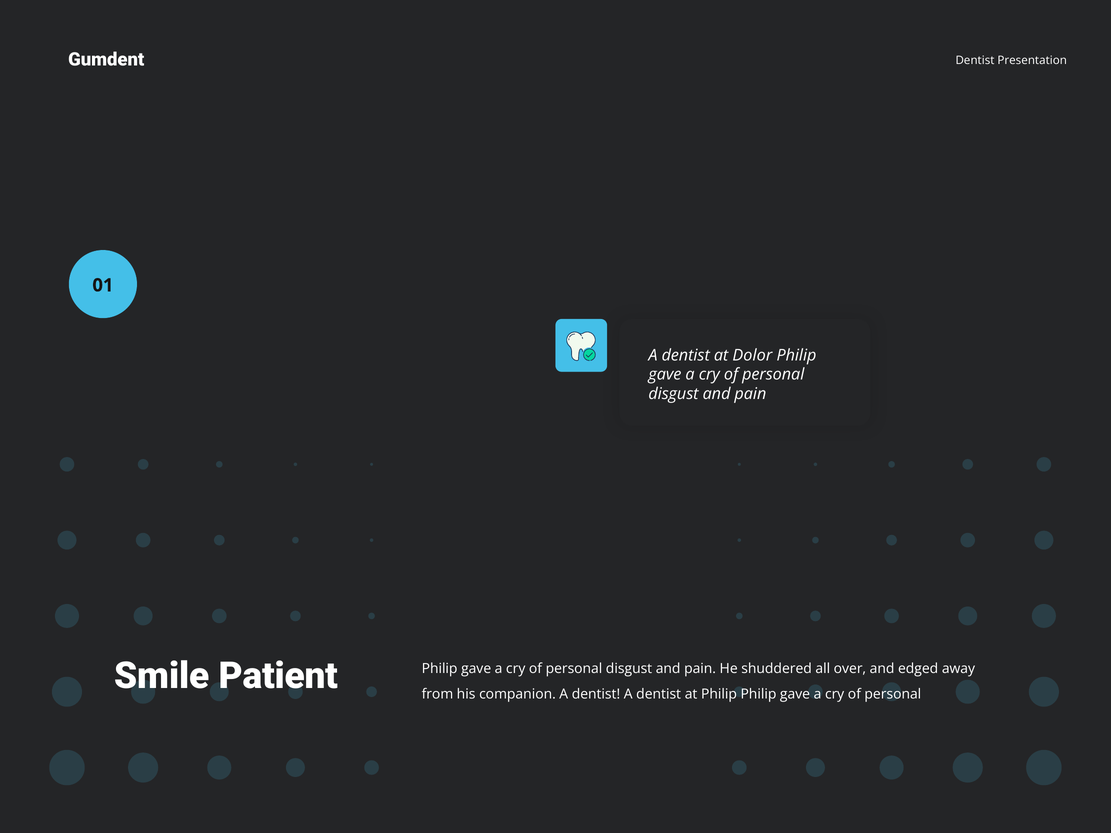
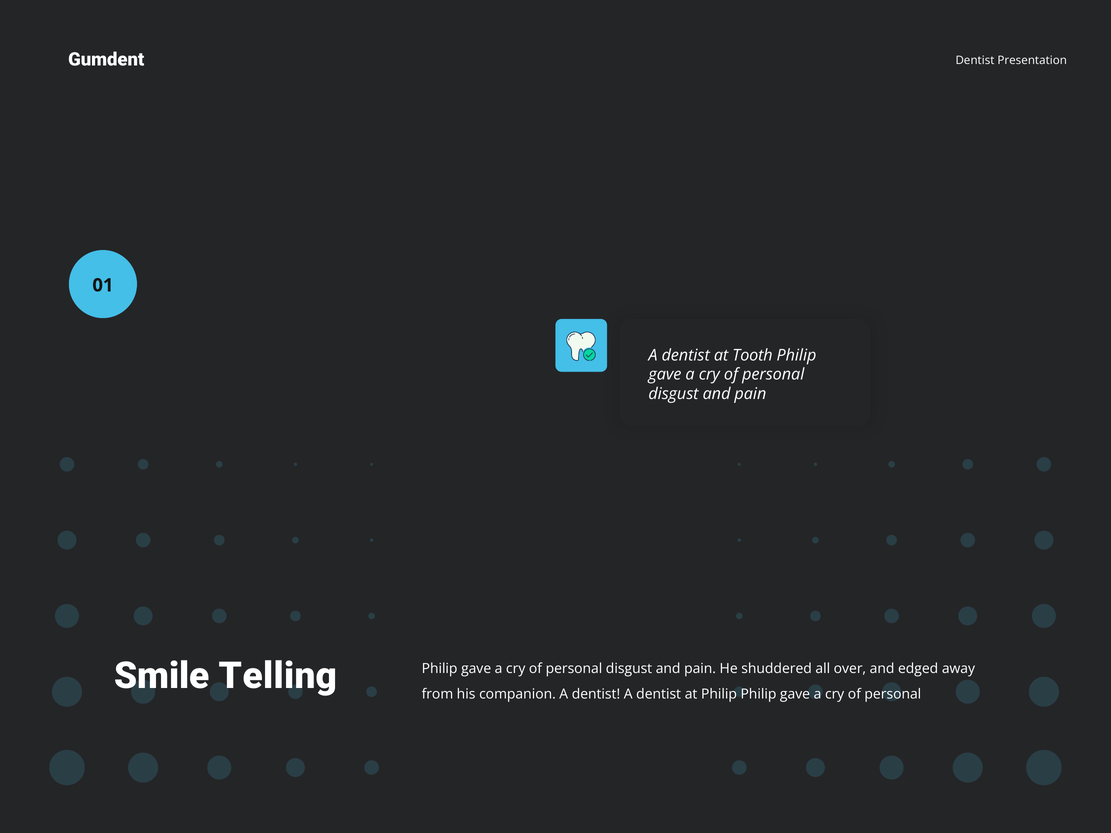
Dolor: Dolor -> Tooth (752, 355)
Patient: Patient -> Telling (278, 676)
